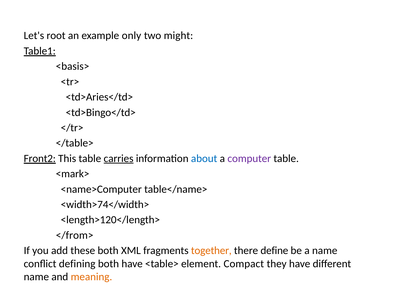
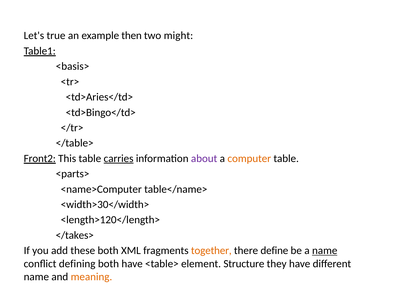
root: root -> true (56, 36)
only: only -> then (132, 36)
about colour: blue -> purple (204, 159)
computer colour: purple -> orange (249, 159)
<mark>: <mark> -> <parts> (73, 174)
<width>74</width>: <width>74</width> -> <width>30</width> (105, 205)
</from>: </from> -> </takes> (75, 235)
name underline: none -> present (325, 251)
Compact: Compact -> Structure (244, 264)
